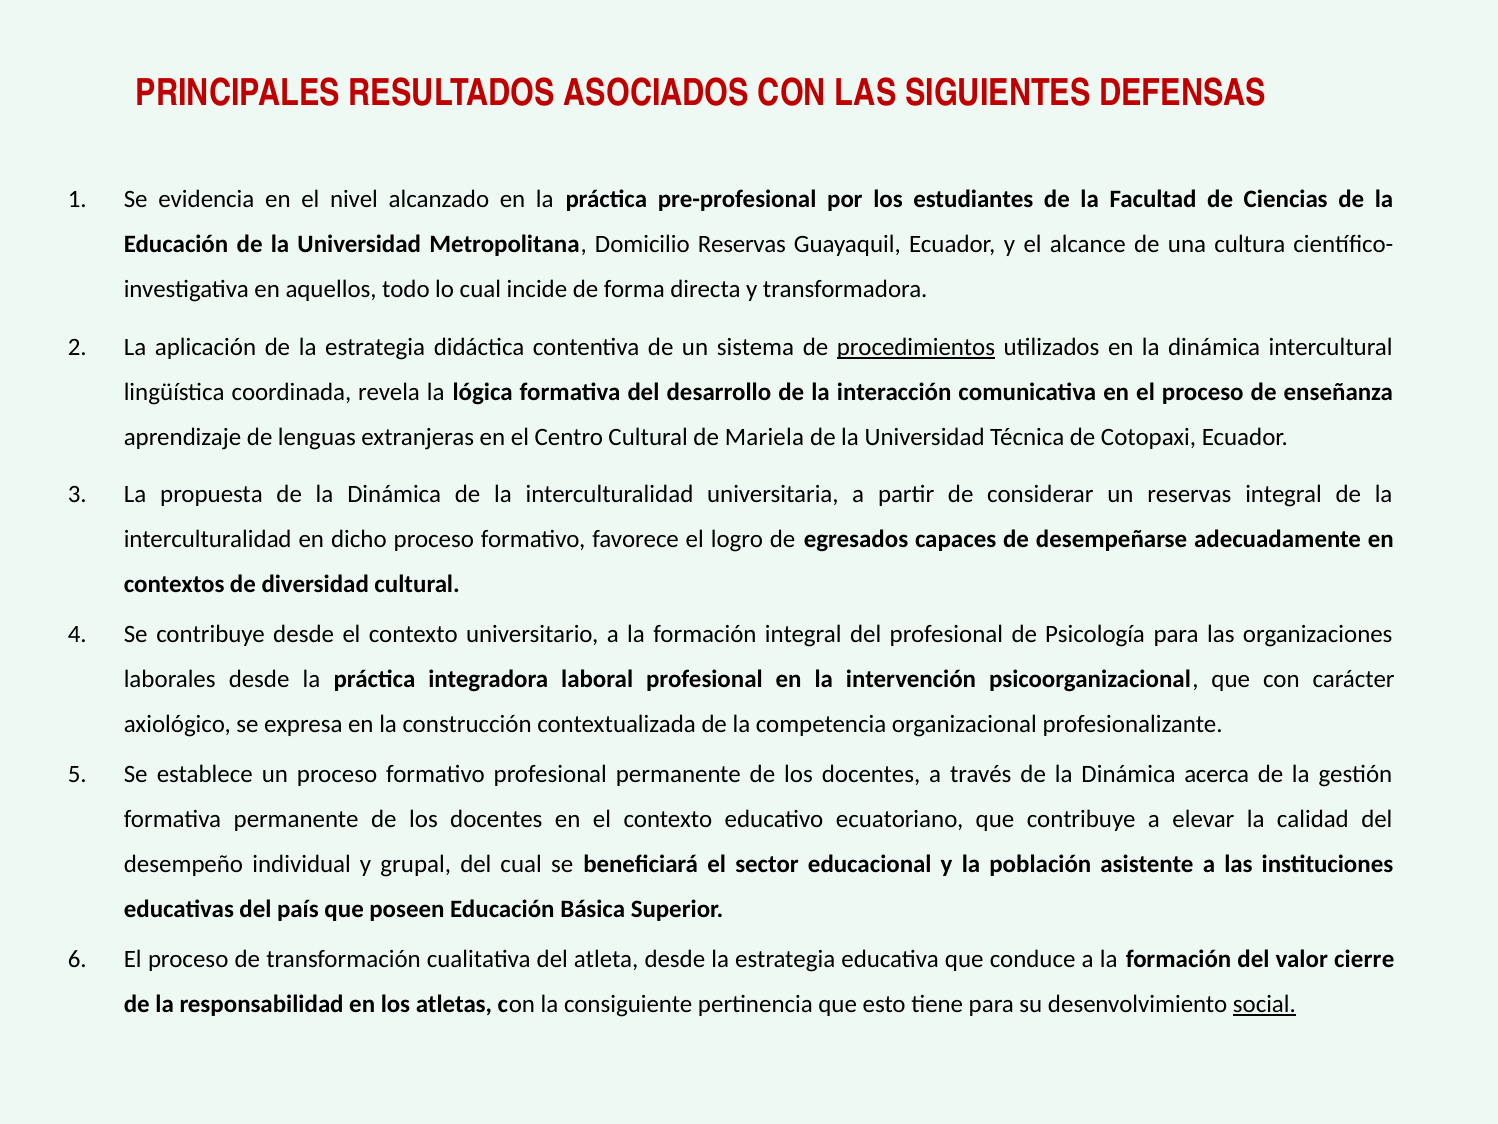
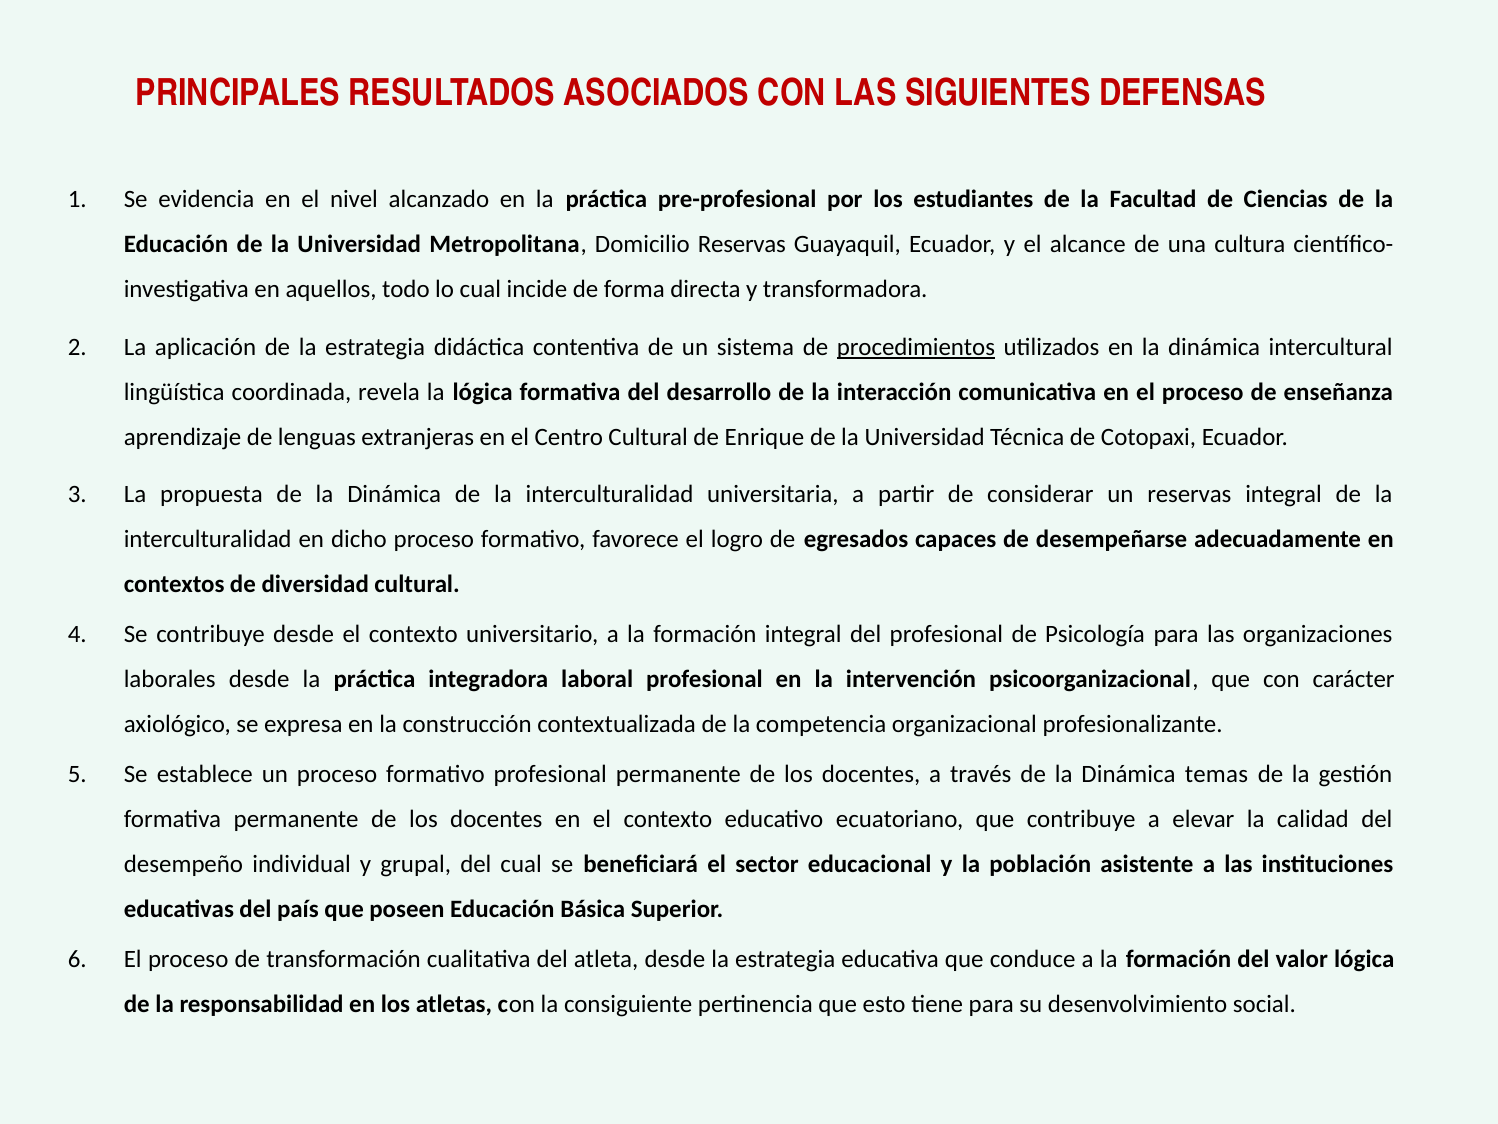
Mariela: Mariela -> Enrique (764, 437)
acerca: acerca -> temas (1216, 774)
valor cierre: cierre -> lógica (1364, 959)
social underline: present -> none (1264, 1004)
